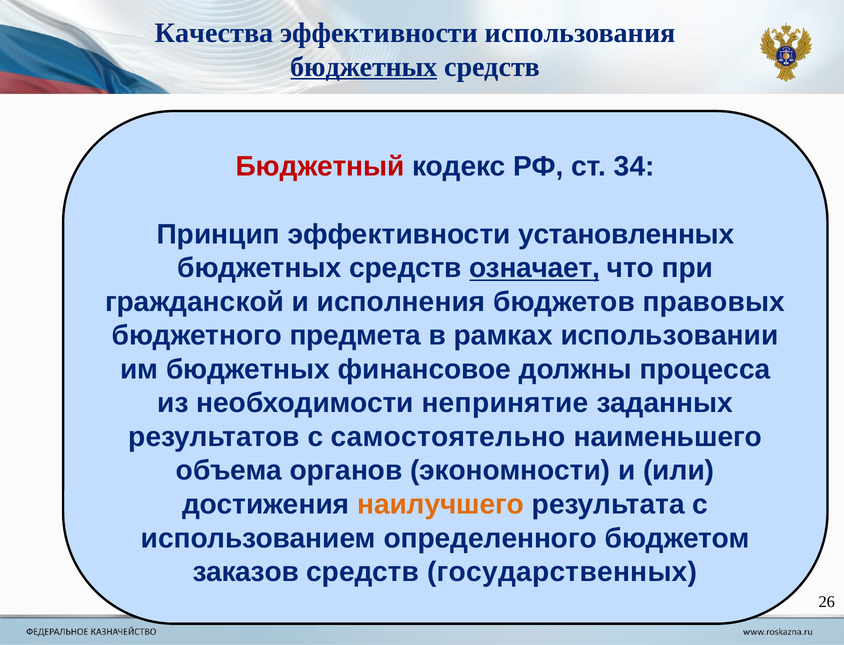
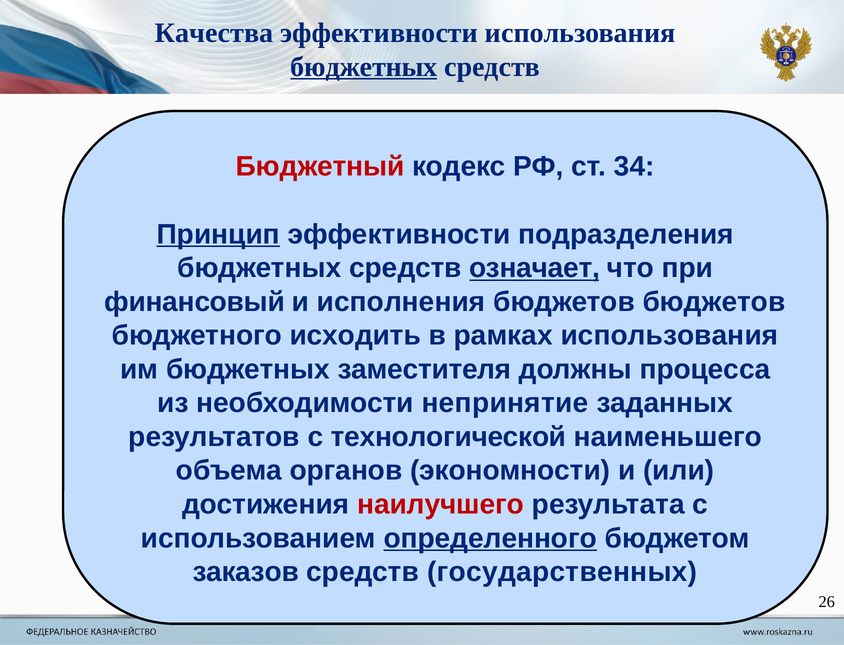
Принцип underline: none -> present (218, 234)
установленных: установленных -> подразделения (626, 234)
гражданской: гражданской -> финансовый (195, 302)
бюджетов правовых: правовых -> бюджетов (714, 302)
предмета: предмета -> исходить (355, 335)
рамках использовании: использовании -> использования (669, 335)
финансовое: финансовое -> заместителя (425, 369)
самостоятельно: самостоятельно -> технологической (449, 437)
наилучшего colour: orange -> red (441, 504)
определенного underline: none -> present (490, 538)
